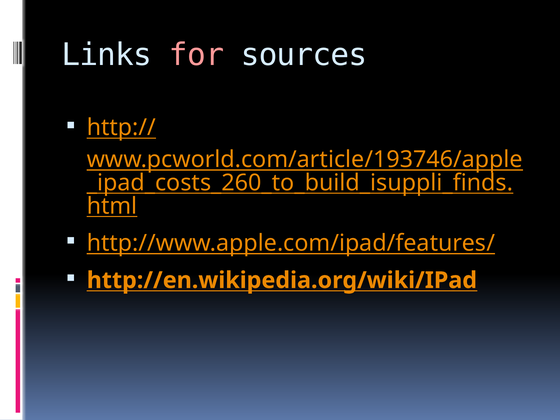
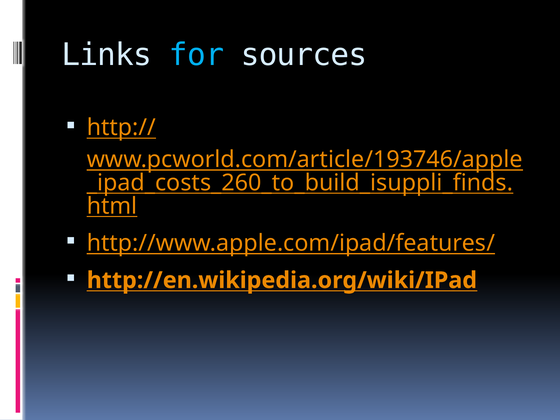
for colour: pink -> light blue (196, 55)
